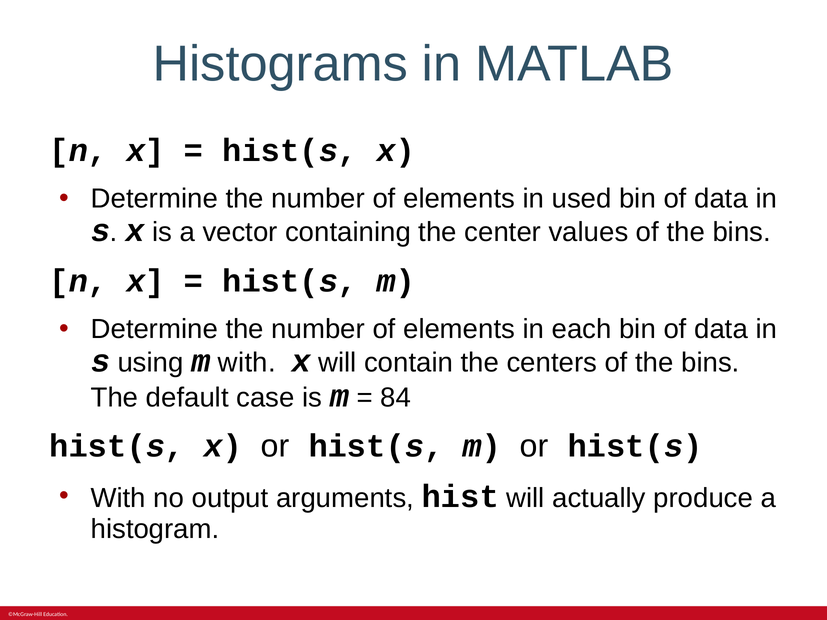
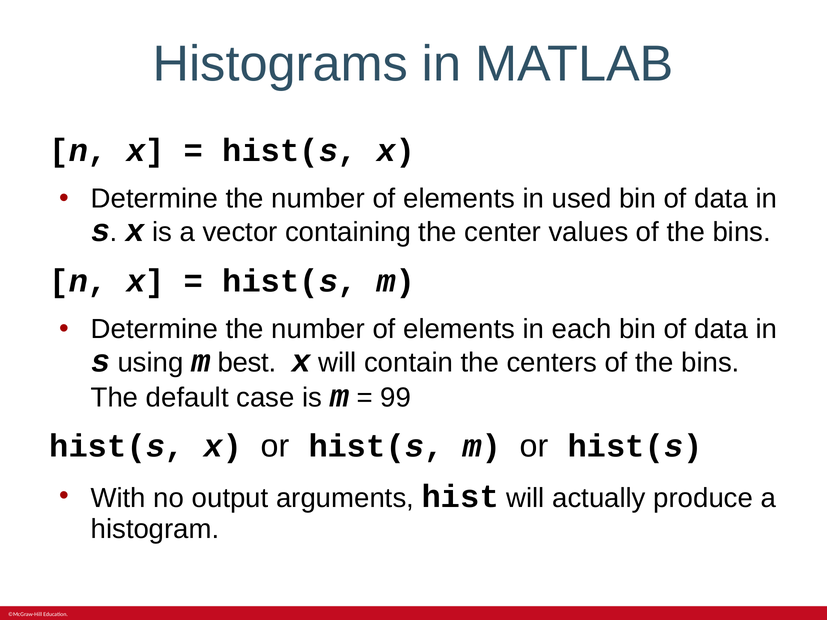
m with: with -> best (247, 363)
84: 84 -> 99 (396, 398)
